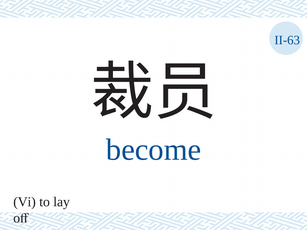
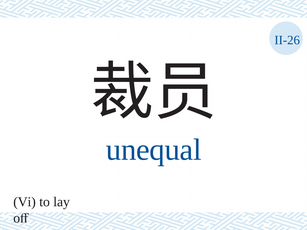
II-63: II-63 -> II-26 (287, 40)
become: become -> unequal (154, 150)
